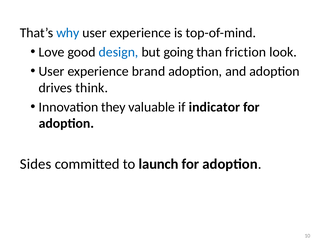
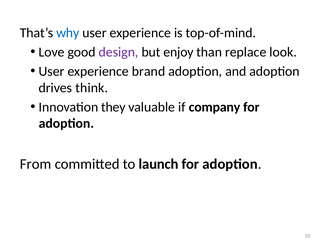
design colour: blue -> purple (119, 52)
going: going -> enjoy (179, 52)
friction: friction -> replace (246, 52)
indicator: indicator -> company (214, 107)
Sides: Sides -> From (36, 164)
